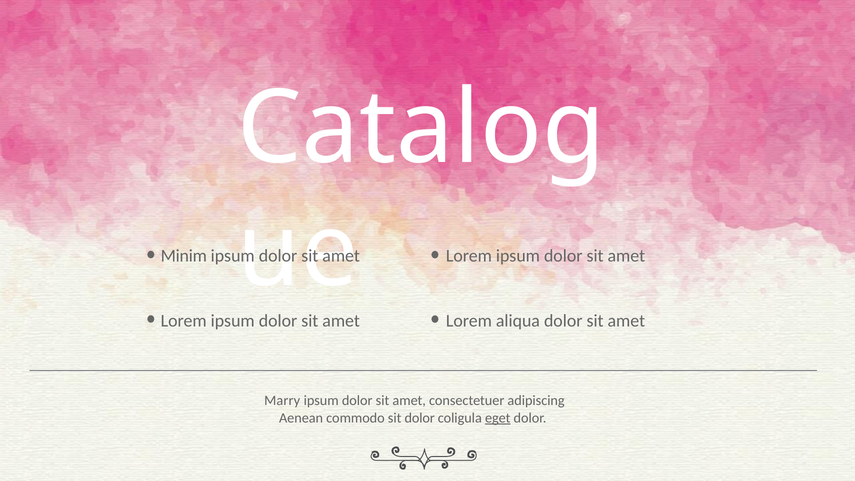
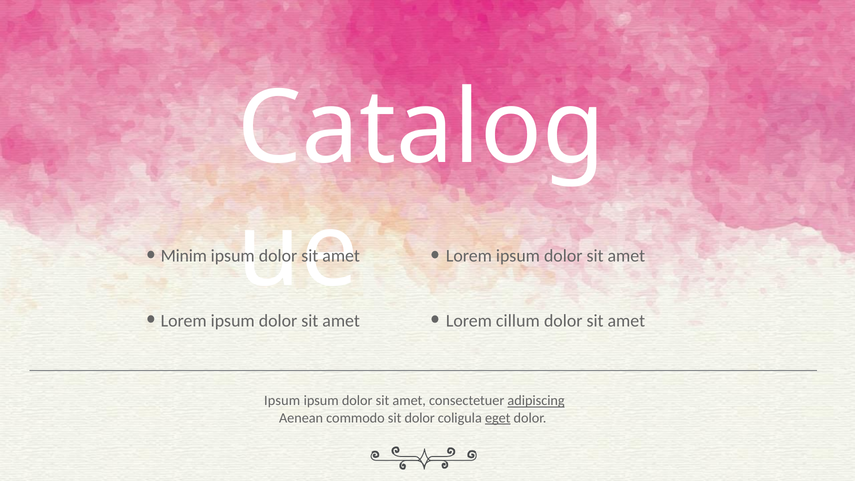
aliqua: aliqua -> cillum (518, 321)
Marry: Marry -> Ipsum (282, 401)
adipiscing underline: none -> present (536, 401)
